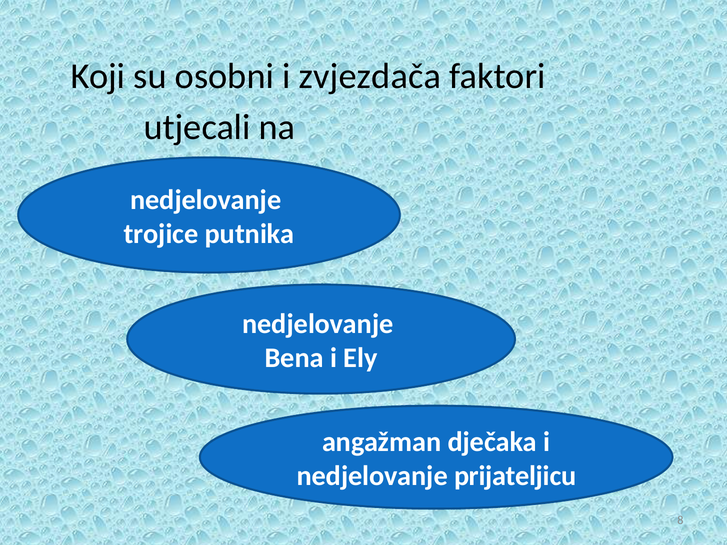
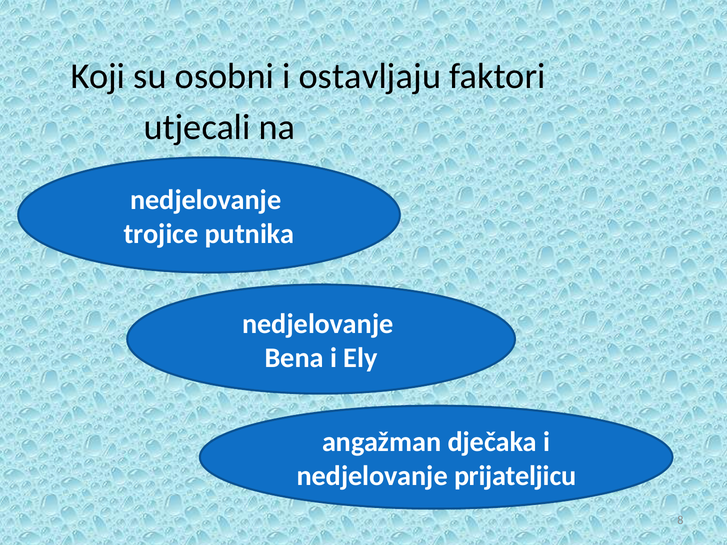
zvjezdača: zvjezdača -> ostavljaju (370, 76)
